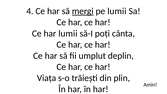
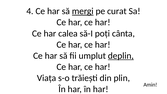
pe lumii: lumii -> curat (117, 11)
har lumii: lumii -> calea (68, 33)
deplin underline: none -> present (121, 56)
